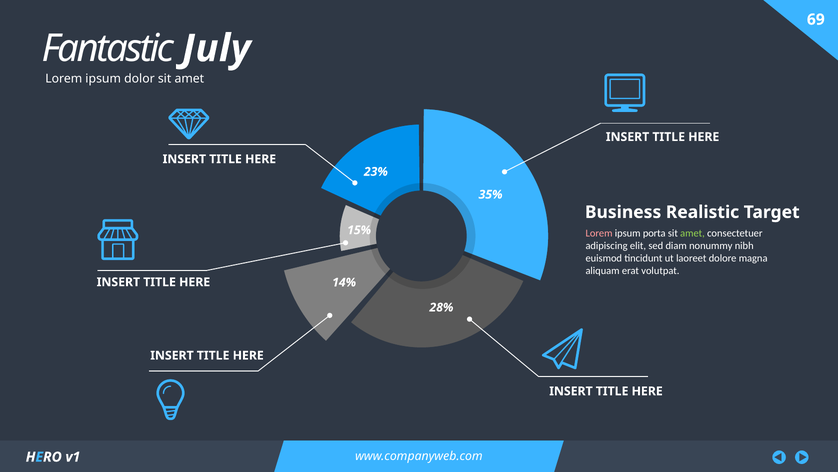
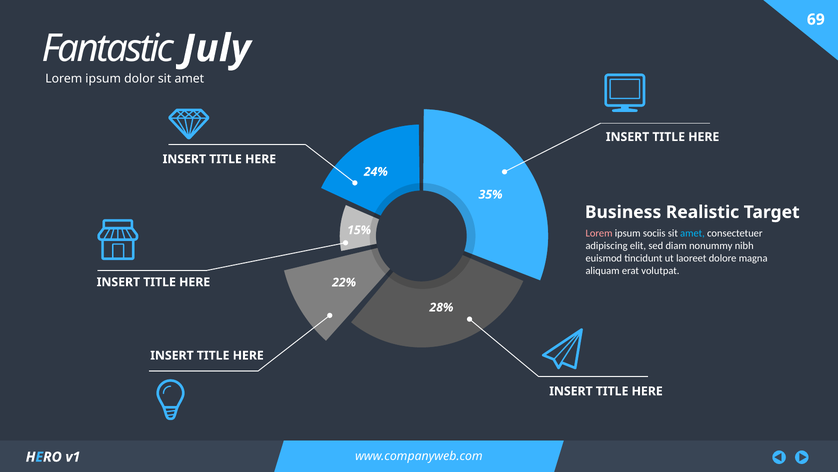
23%: 23% -> 24% (376, 171)
porta: porta -> sociis (654, 233)
amet colour: light green -> light blue (693, 233)
14%: 14% -> 22% (344, 282)
